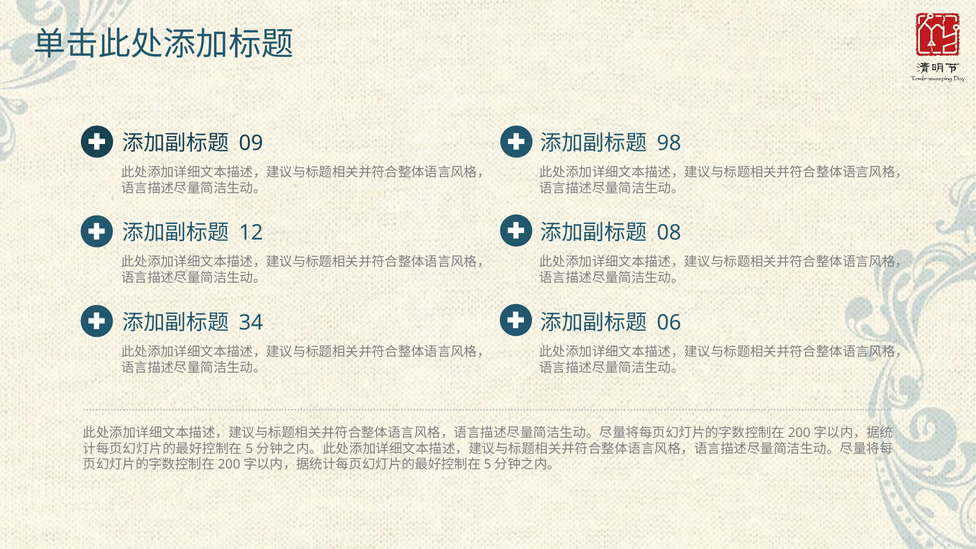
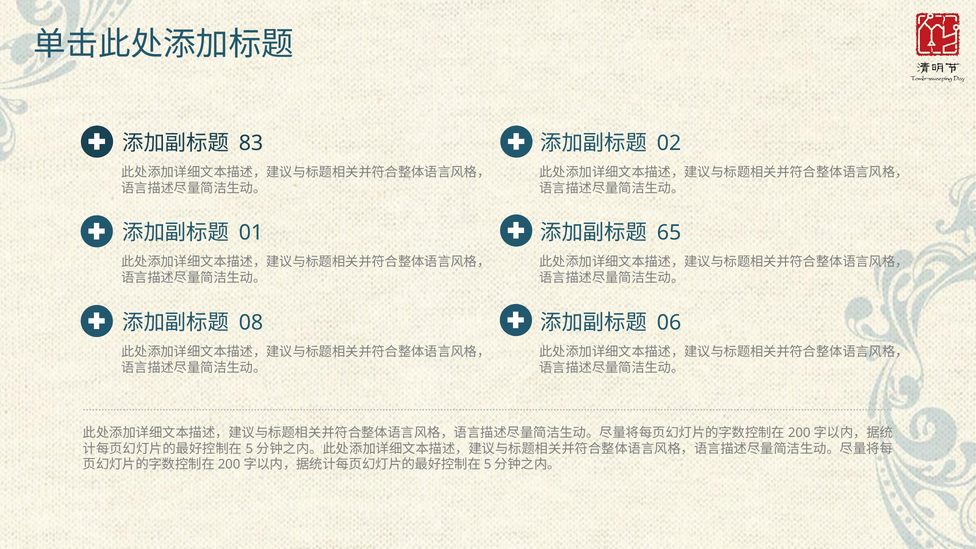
09: 09 -> 83 (251, 143)
98: 98 -> 02 (669, 143)
12: 12 -> 01 (251, 233)
08: 08 -> 65 (669, 233)
34: 34 -> 08 (251, 322)
